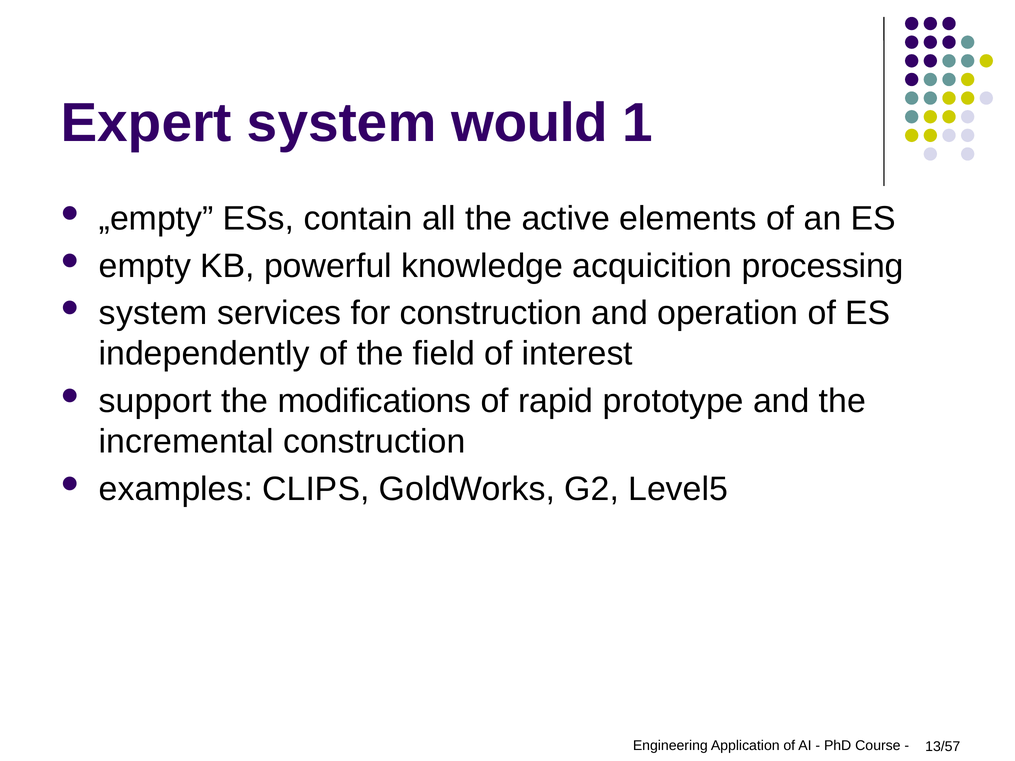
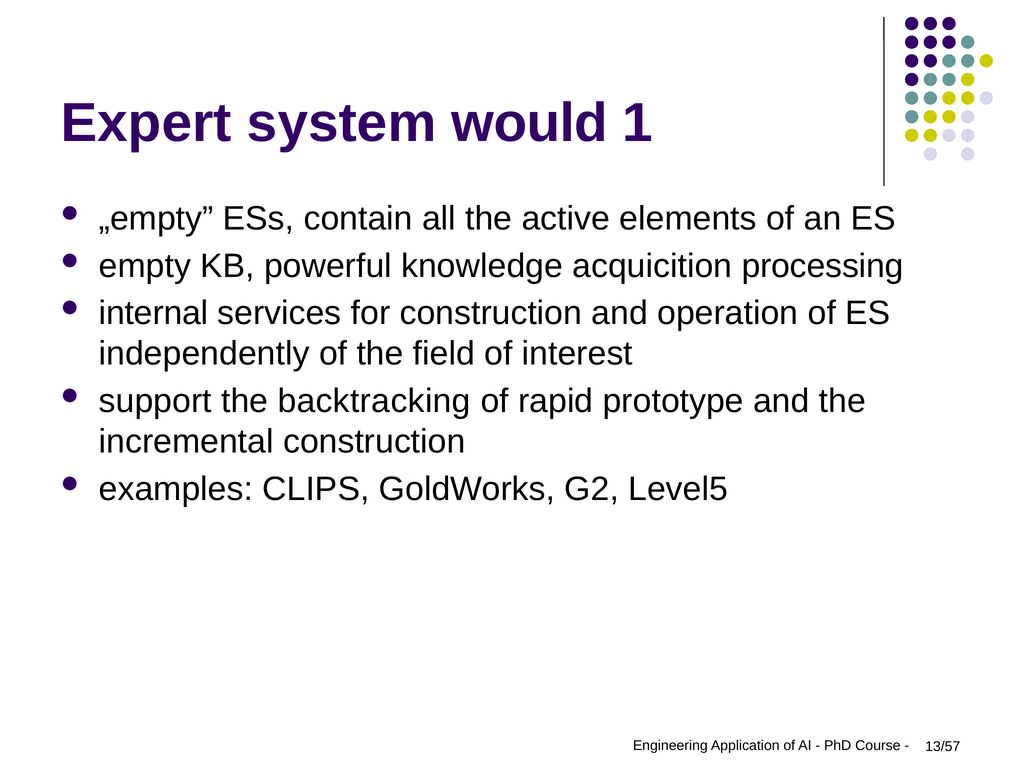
system: system -> internal (154, 313)
modifications: modifications -> backtracking (374, 401)
